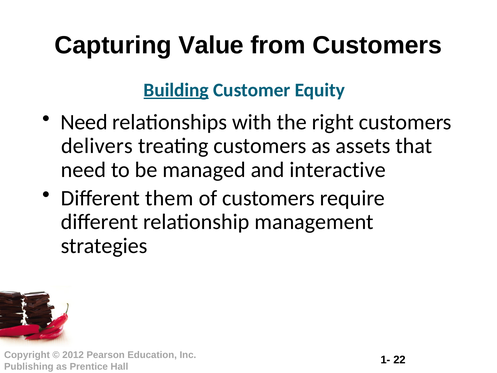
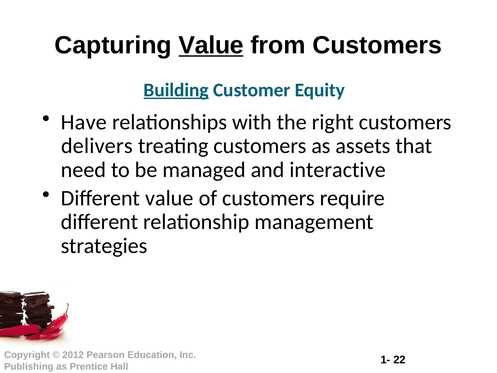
Value underline: none -> present (211, 45)
Need: Need -> Have (84, 122)
Different them: them -> value (169, 198)
